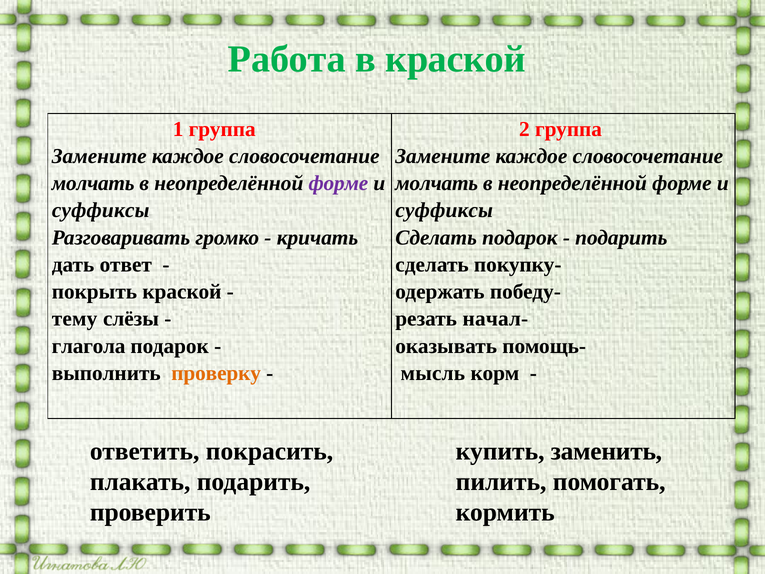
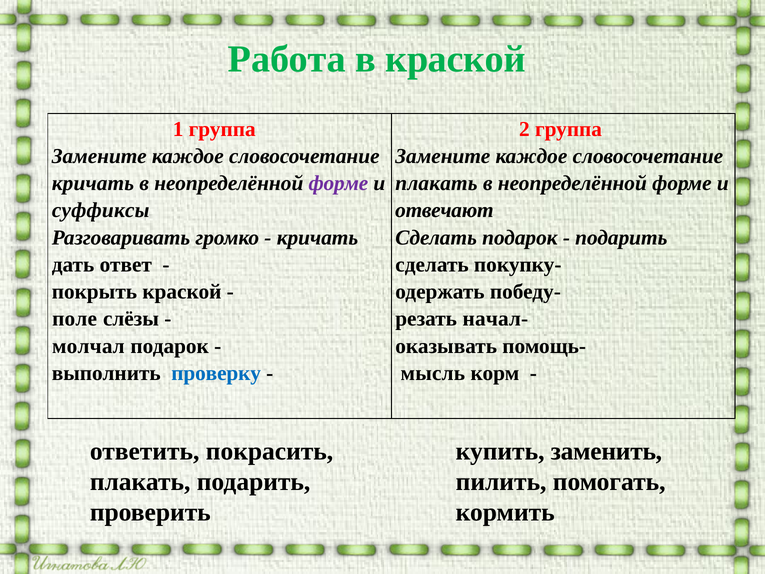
молчать: молчать -> кричать (93, 183)
молчать: молчать -> плакать (436, 183)
суффиксы: суффиксы -> отвечают (444, 210)
тему: тему -> поле (75, 319)
глагола: глагола -> молчал (88, 346)
проверку colour: orange -> blue (216, 373)
